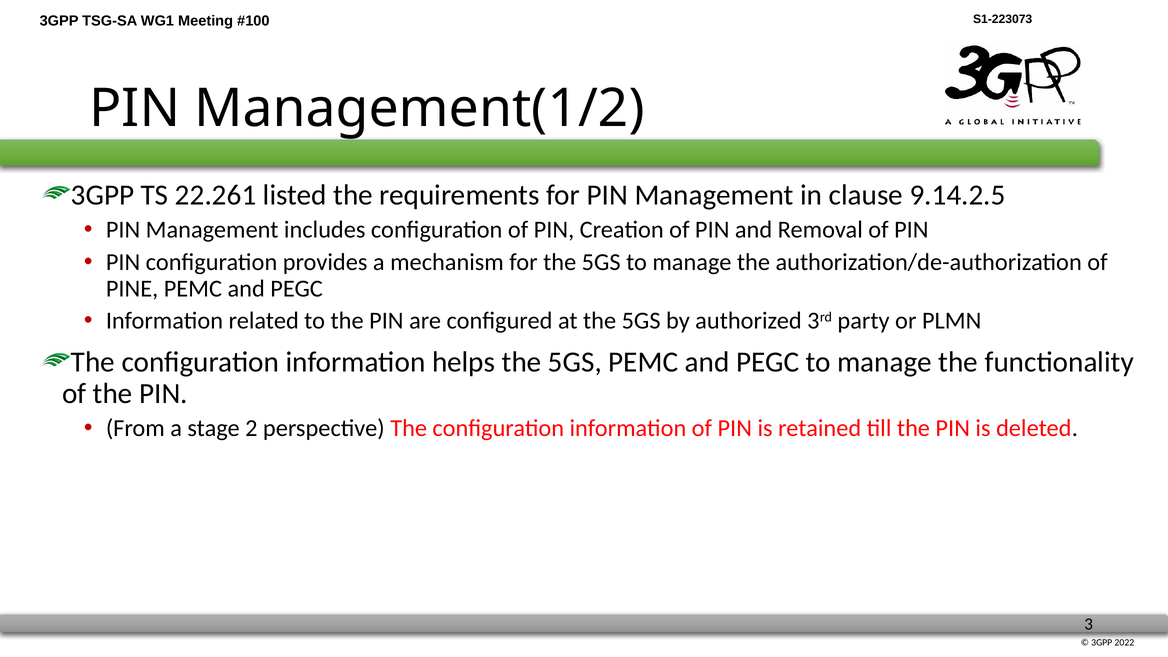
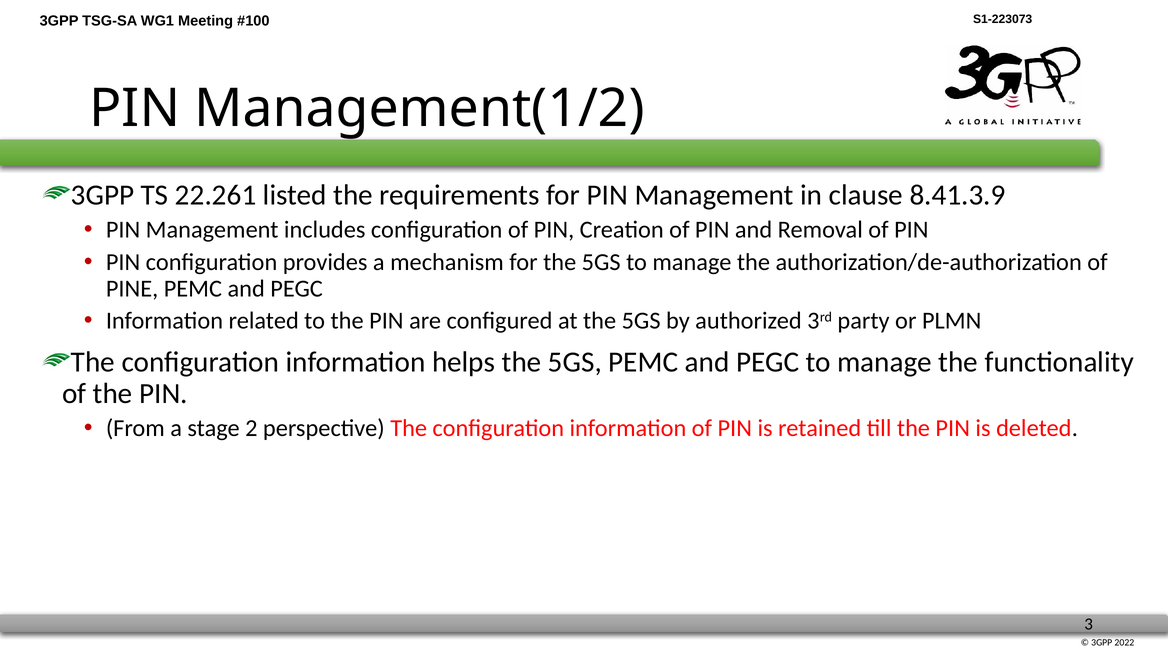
9.14.2.5: 9.14.2.5 -> 8.41.3.9 (958, 195)
